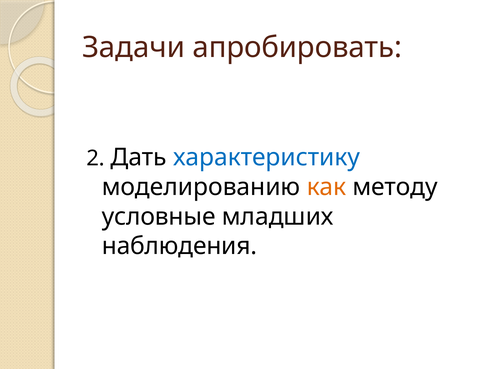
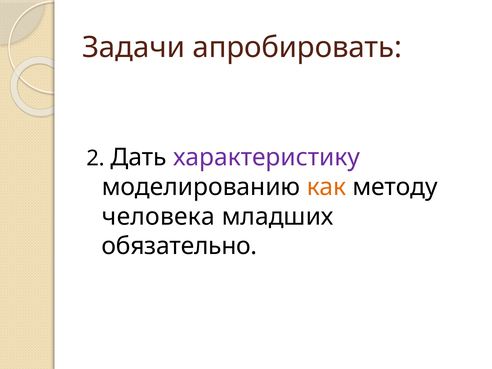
характеристику colour: blue -> purple (266, 158)
условные: условные -> человека (158, 217)
наблюдения: наблюдения -> обязательно (179, 246)
